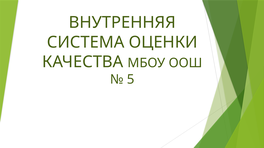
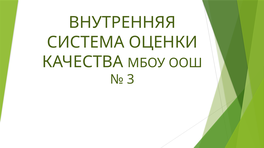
5: 5 -> 3 (131, 80)
